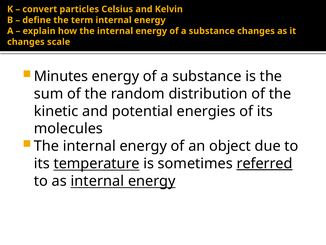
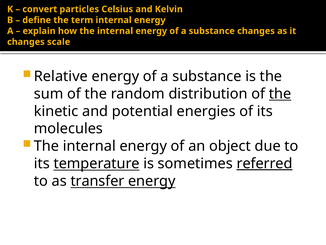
Minutes: Minutes -> Relative (61, 76)
the underline: none -> present (280, 94)
as internal: internal -> transfer (97, 181)
